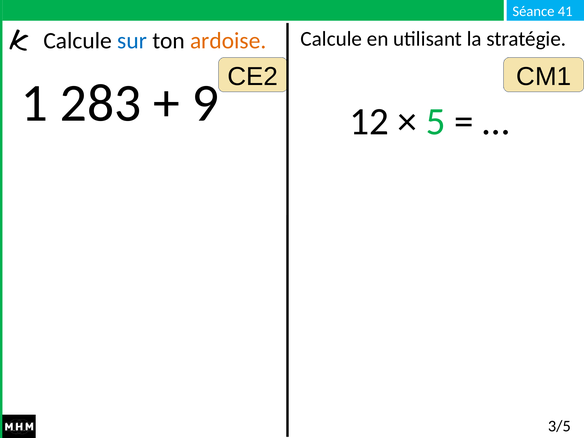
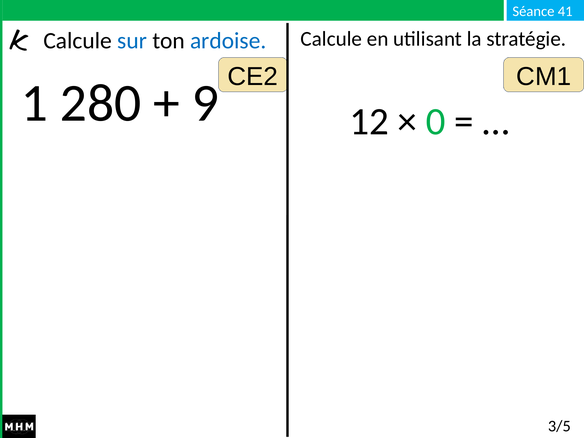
ardoise colour: orange -> blue (228, 41)
283: 283 -> 280 (101, 103)
5: 5 -> 0 (436, 122)
